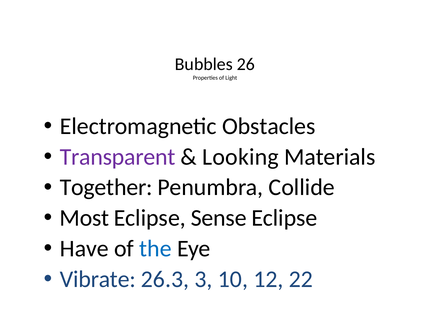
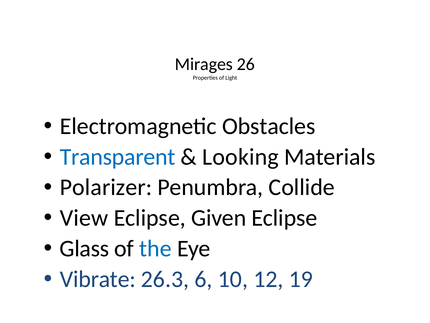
Bubbles: Bubbles -> Mirages (204, 64)
Transparent colour: purple -> blue (118, 157)
Together: Together -> Polarizer (106, 187)
Most: Most -> View (84, 218)
Sense: Sense -> Given (219, 218)
Have: Have -> Glass (84, 248)
3: 3 -> 6 (204, 279)
22: 22 -> 19 (301, 279)
